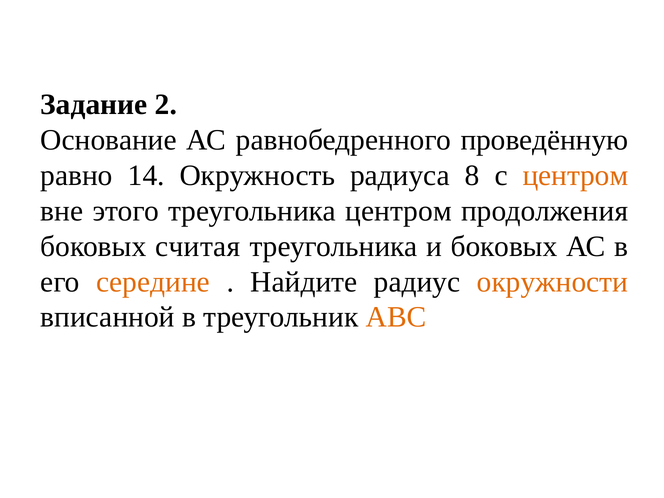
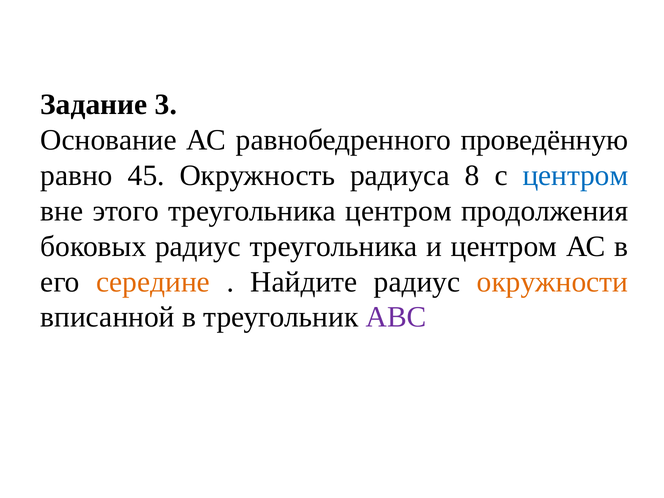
2: 2 -> 3 (166, 105)
14: 14 -> 45 (146, 176)
центром colour: orange -> blue (575, 176)
боковых считая: считая -> радиус (198, 246)
и боковых: боковых -> центром (504, 246)
АВС colour: orange -> purple (396, 317)
